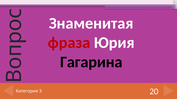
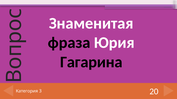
фраза colour: red -> black (69, 43)
